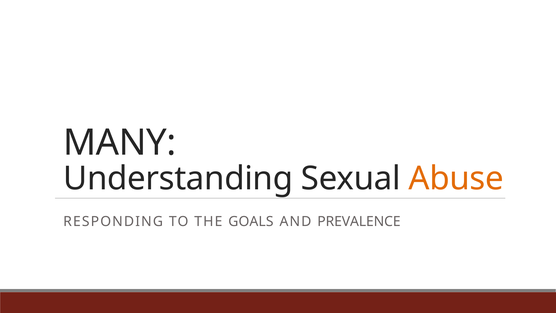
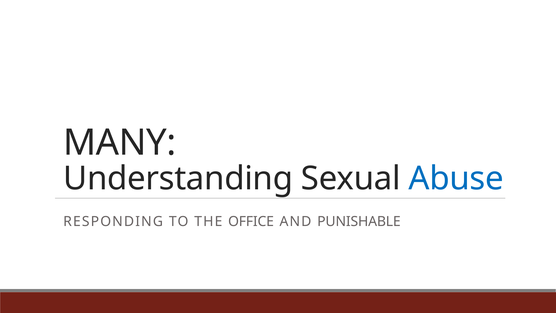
Abuse colour: orange -> blue (456, 178)
GOALS: GOALS -> OFFICE (251, 221)
PREVALENCE: PREVALENCE -> PUNISHABLE (359, 221)
